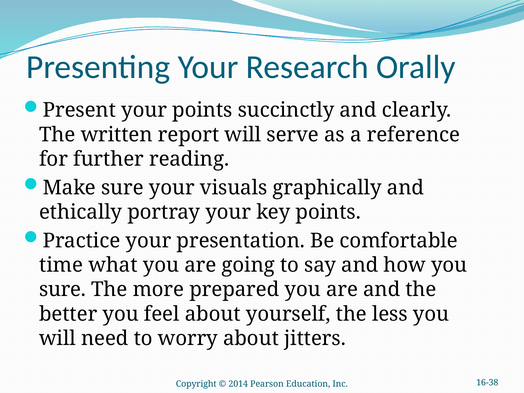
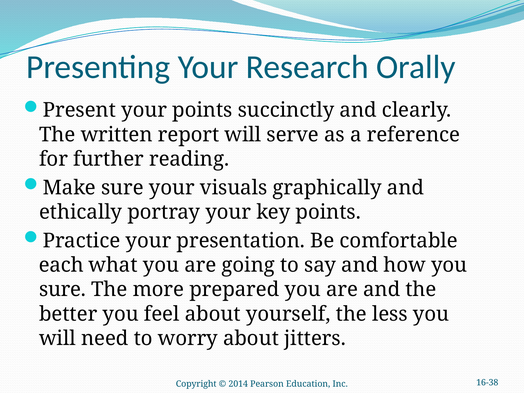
time: time -> each (61, 265)
